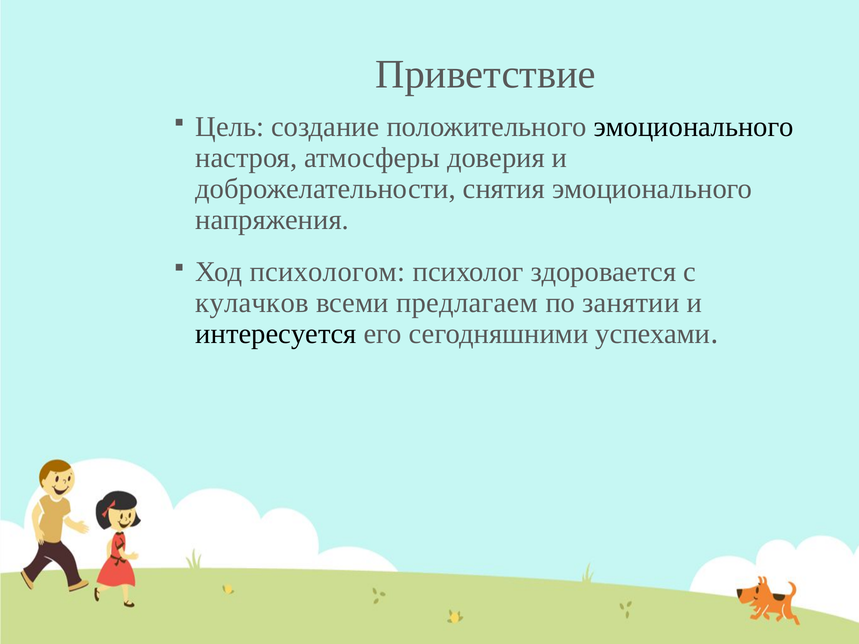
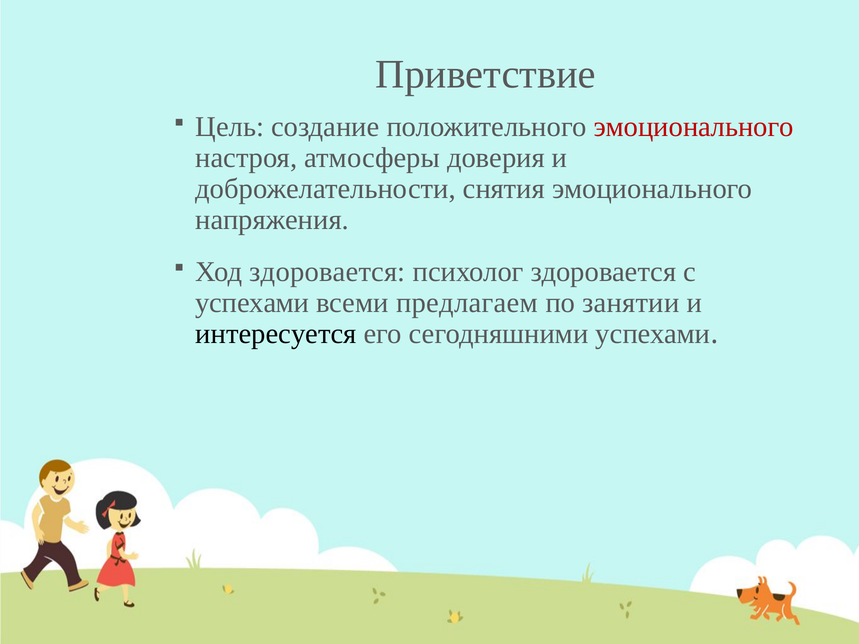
эмоционального colour: black -> red (694, 127)
Ход психологом: психологом -> здоровается (327, 272)
кулачков: кулачков -> успехами (252, 303)
